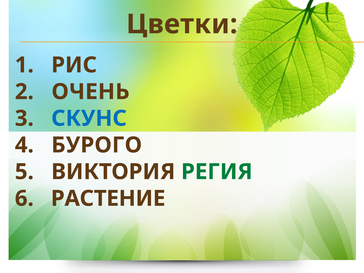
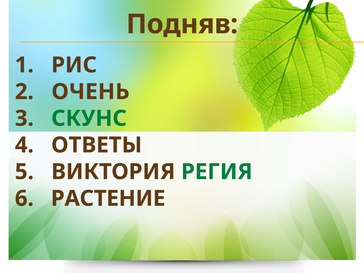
Цветки: Цветки -> Подняв (182, 24)
СКУНС colour: blue -> green (89, 118)
БУРОГО: БУРОГО -> ОТВЕТЫ (97, 145)
